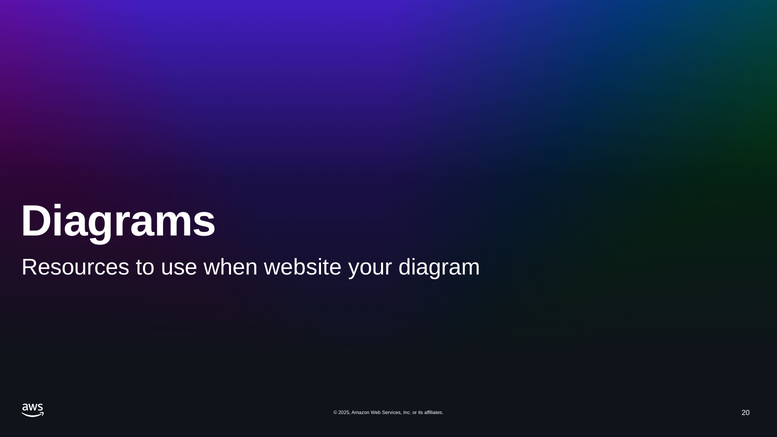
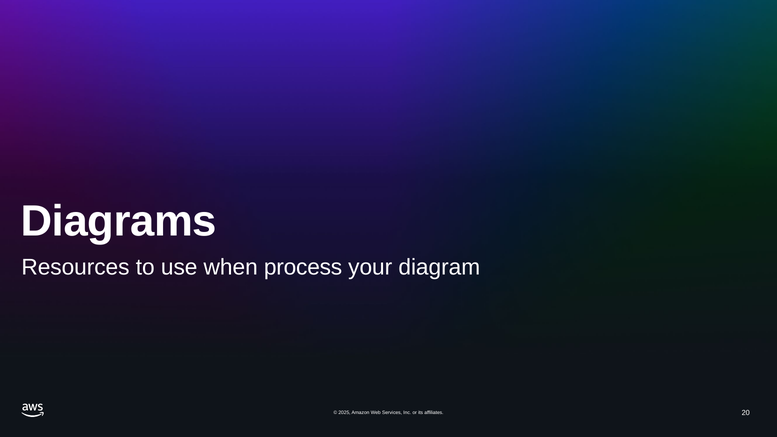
website: website -> process (303, 268)
